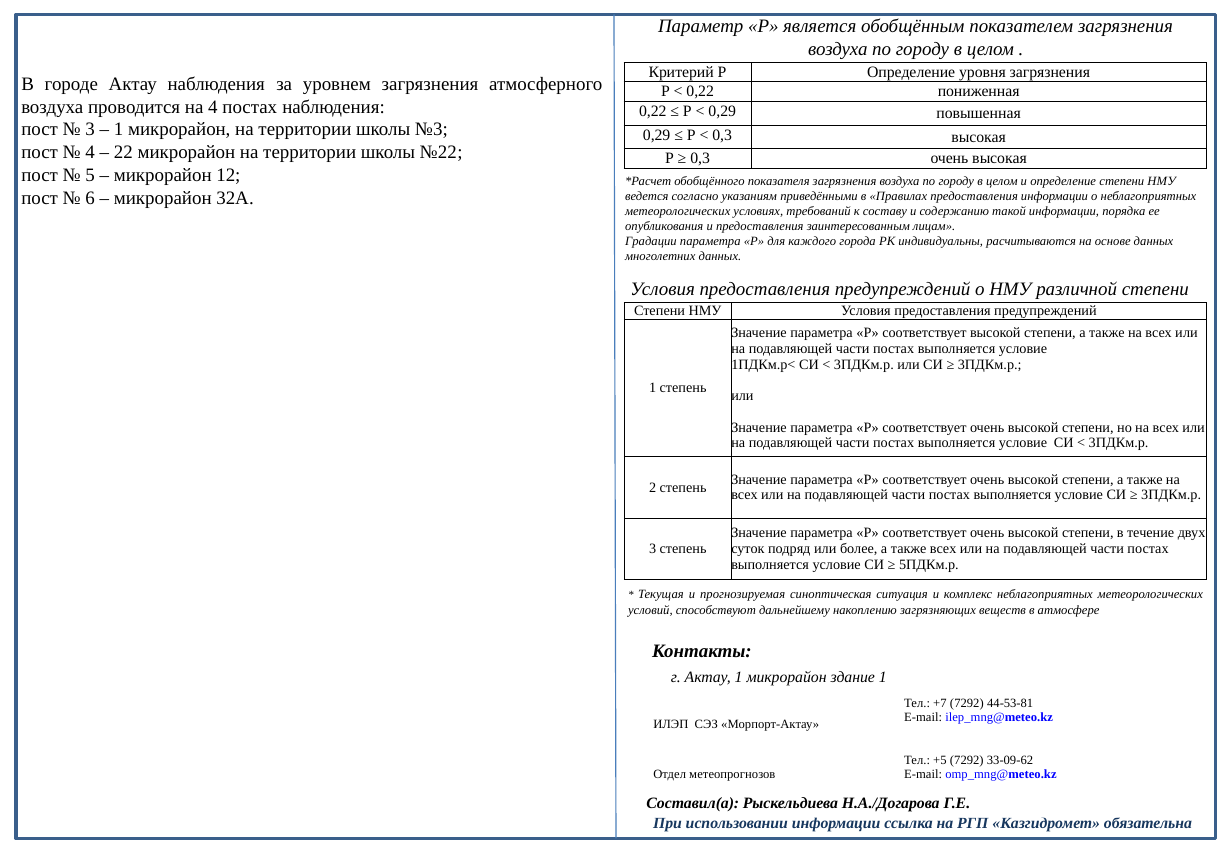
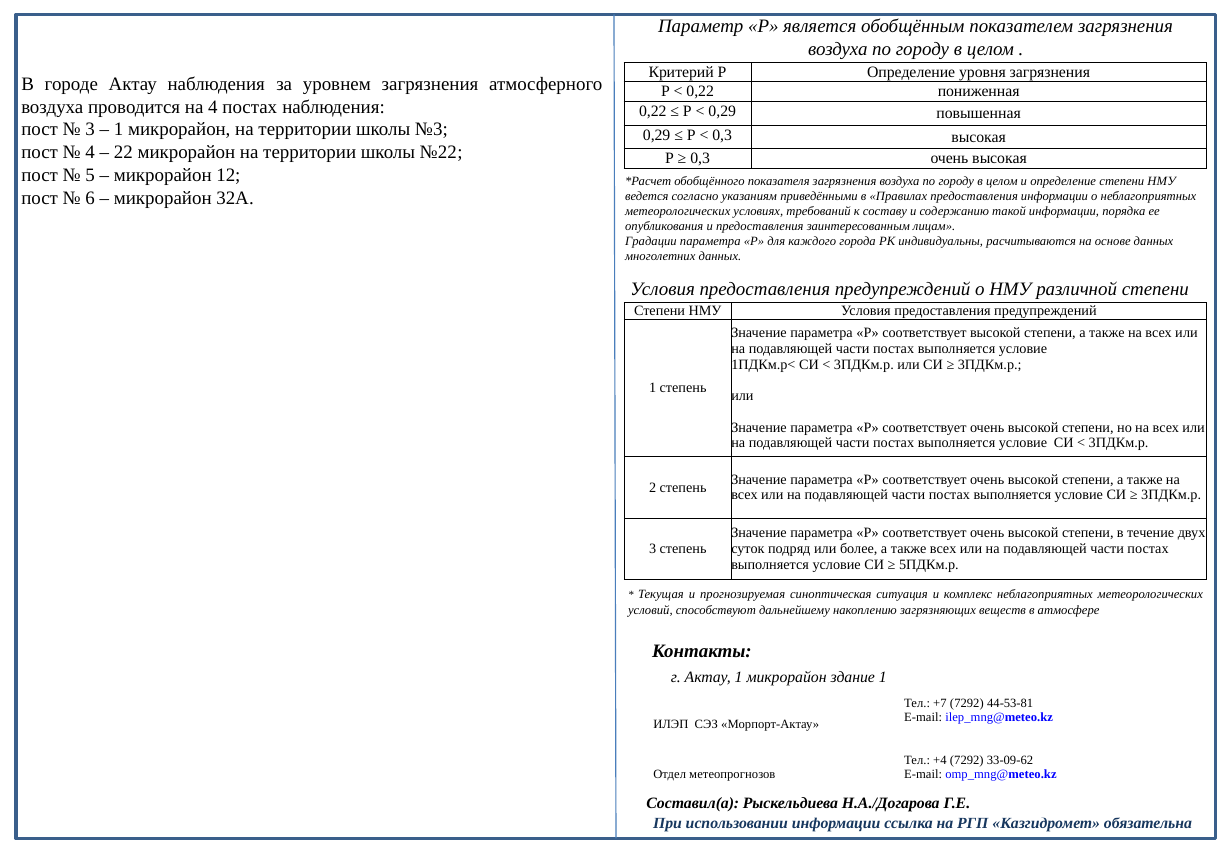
+5: +5 -> +4 (940, 760)
